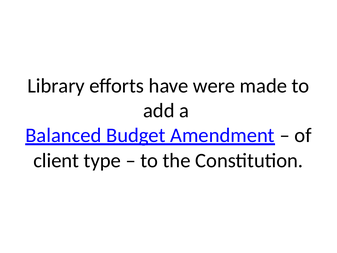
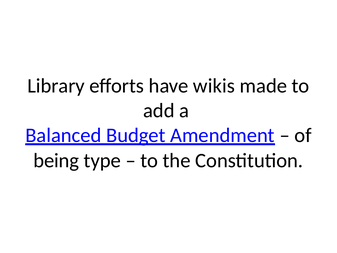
were: were -> wikis (214, 86)
client: client -> being (56, 160)
